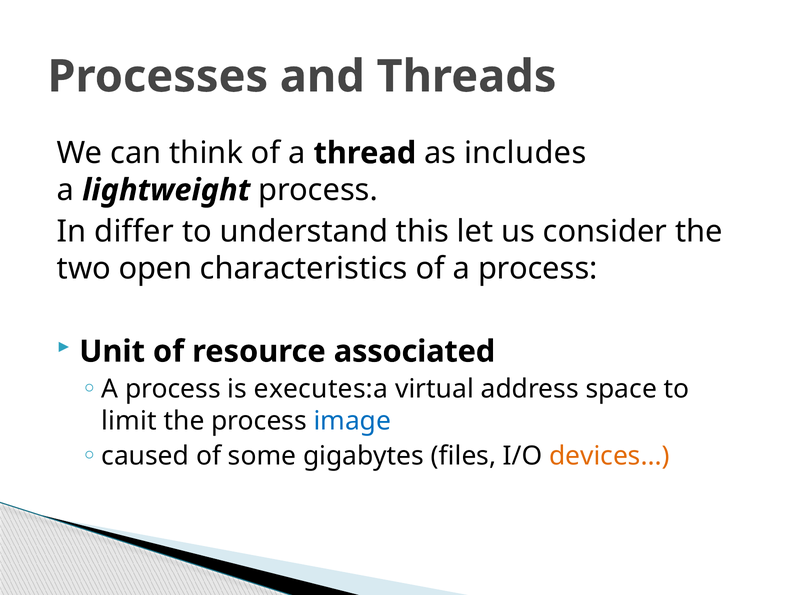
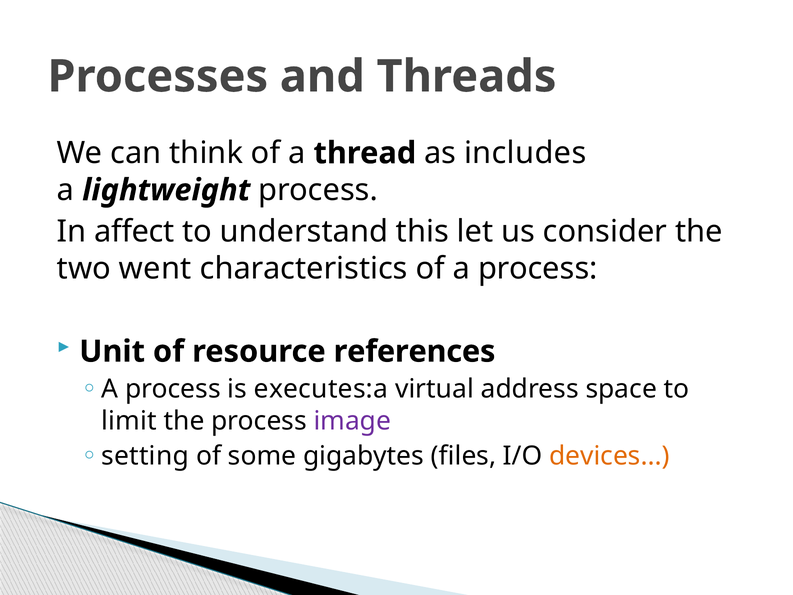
differ: differ -> affect (134, 231)
open: open -> went (155, 269)
associated: associated -> references (415, 351)
image colour: blue -> purple (352, 421)
caused: caused -> setting (145, 456)
